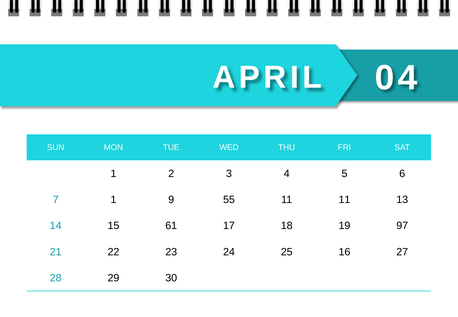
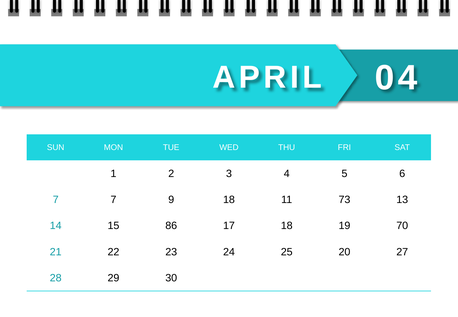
7 1: 1 -> 7 (113, 200)
9 55: 55 -> 18 (229, 200)
11 11: 11 -> 73 (344, 200)
61: 61 -> 86 (171, 226)
97: 97 -> 70 (402, 226)
16: 16 -> 20 (344, 252)
